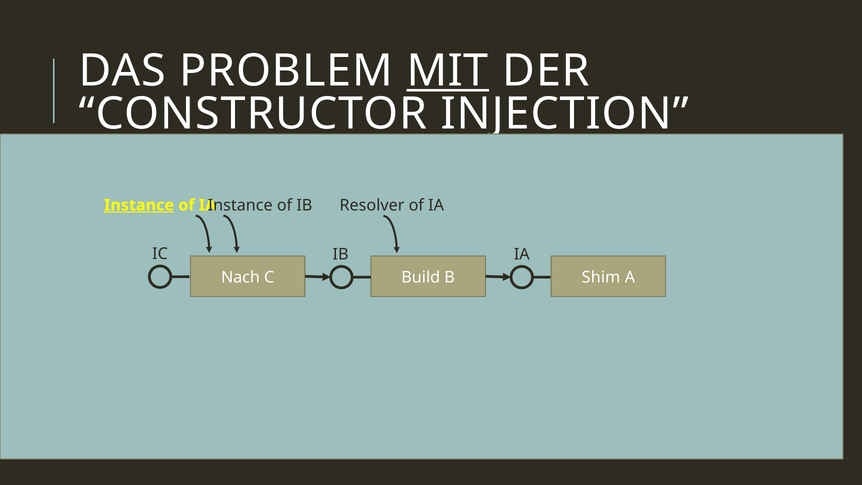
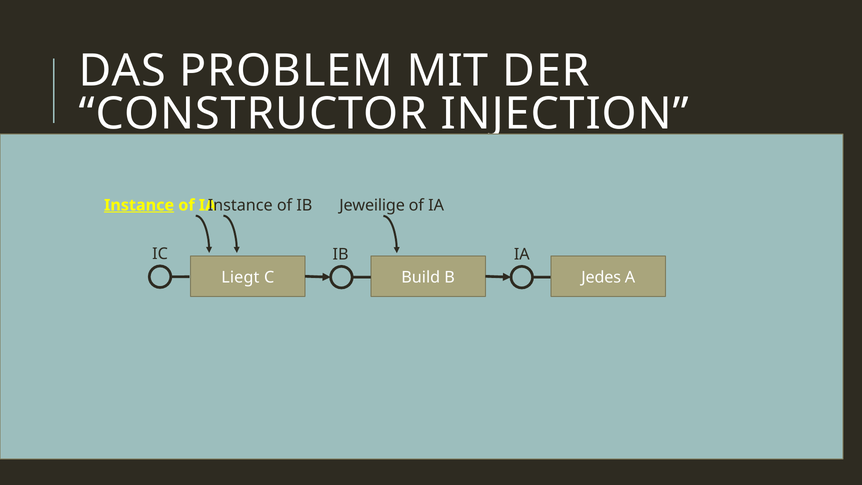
MIT underline: present -> none (447, 71)
Resolver: Resolver -> Jeweilige (372, 205)
Nach: Nach -> Liegt (240, 277)
Shim: Shim -> Jedes (601, 277)
